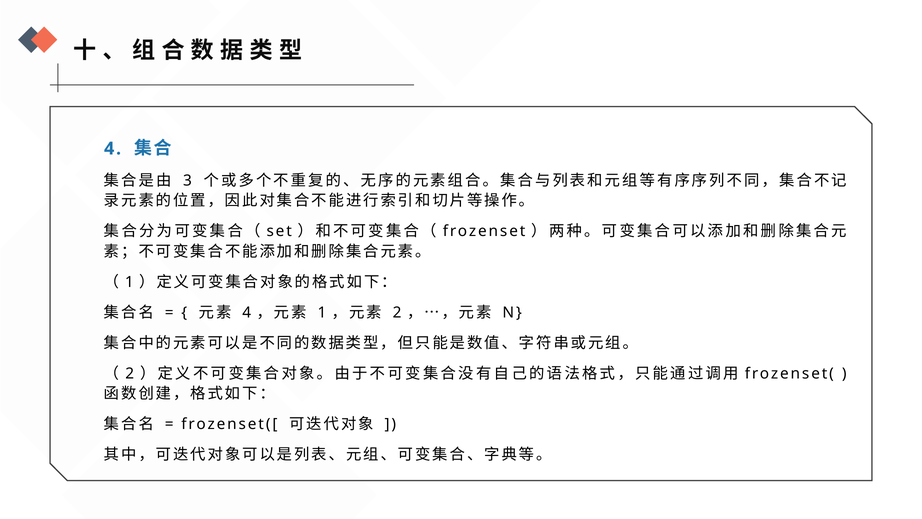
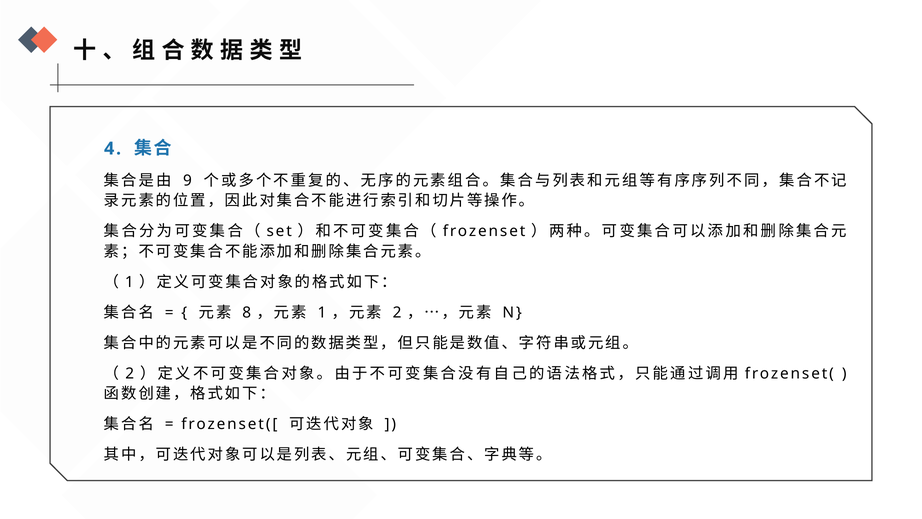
3: 3 -> 9 (187, 180)
4: 4 -> 8 (247, 312)
